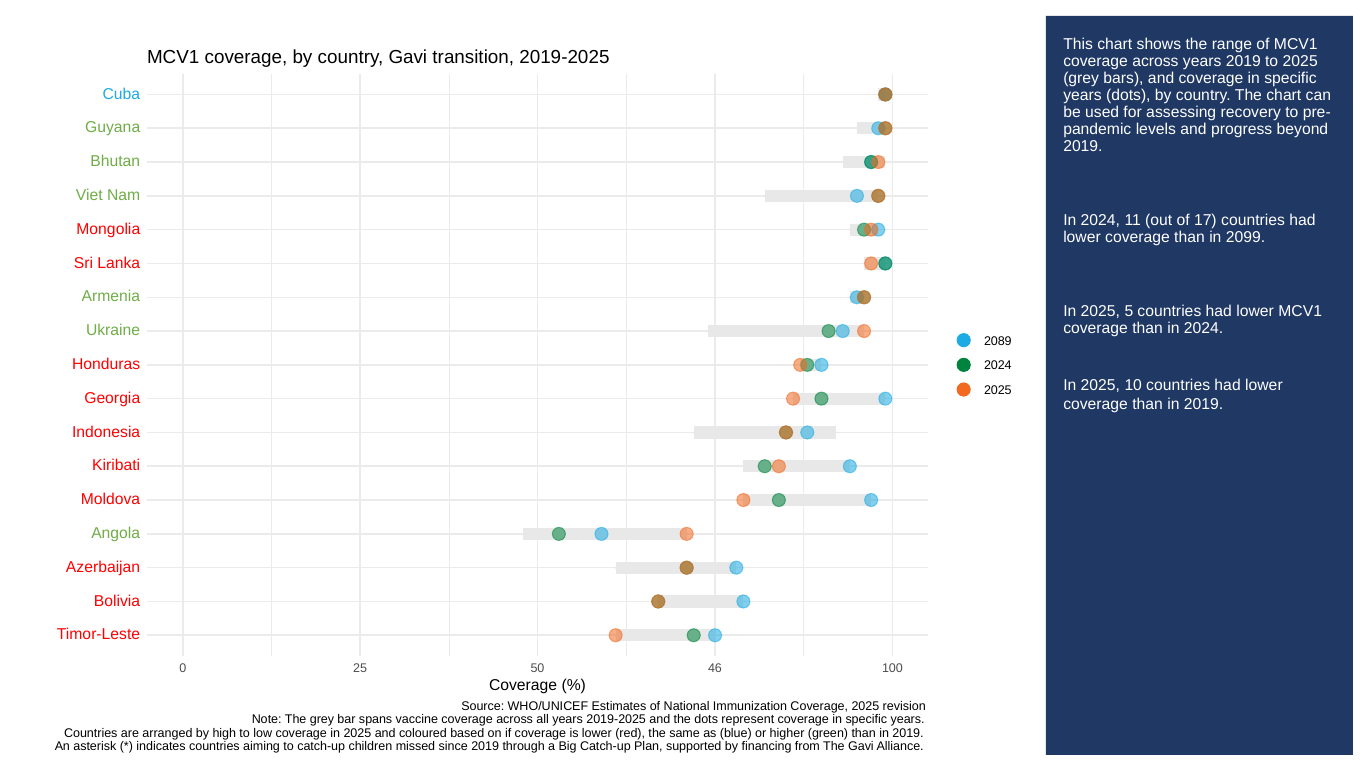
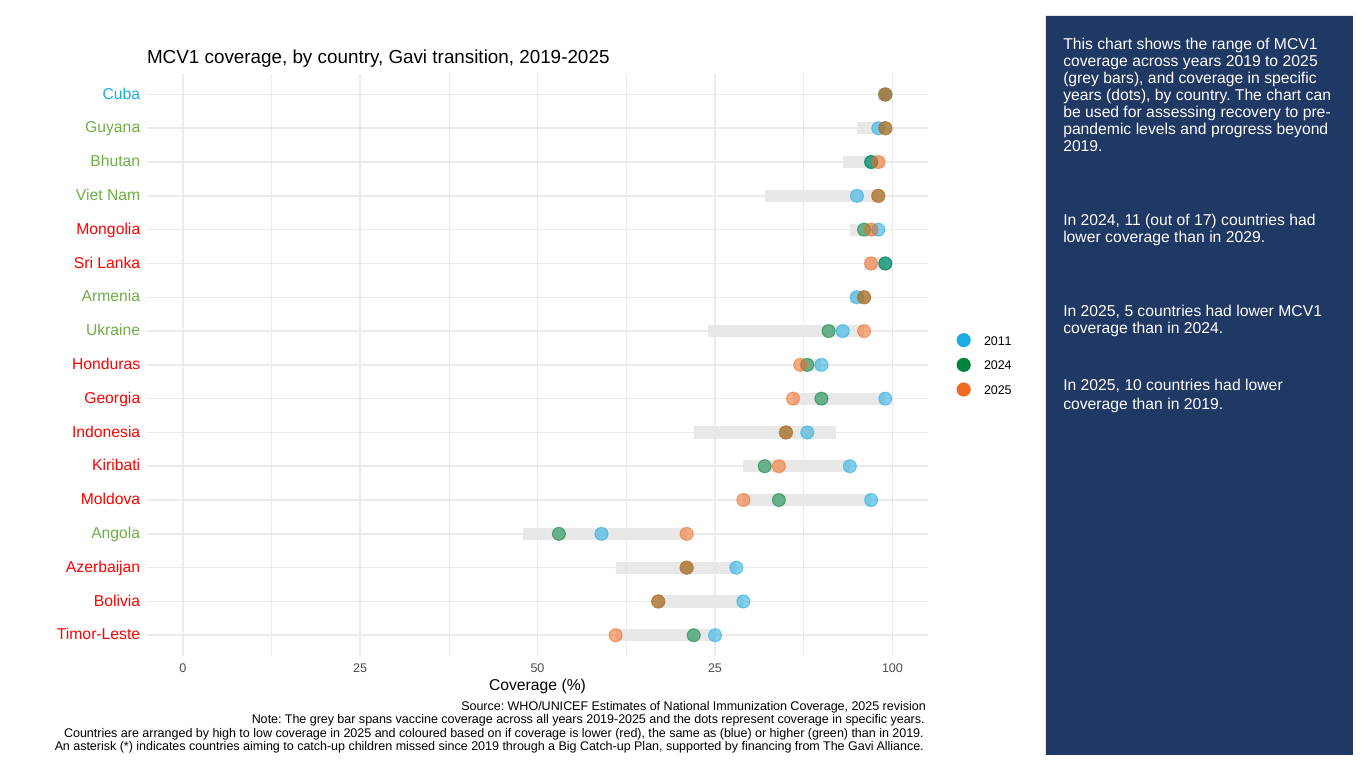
2099: 2099 -> 2029 (1246, 237)
2089: 2089 -> 2011 (998, 341)
50 46: 46 -> 25 (715, 668)
